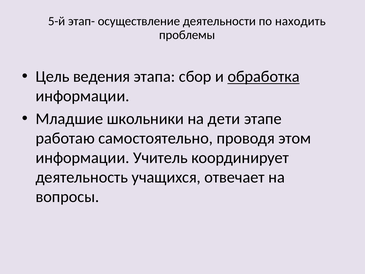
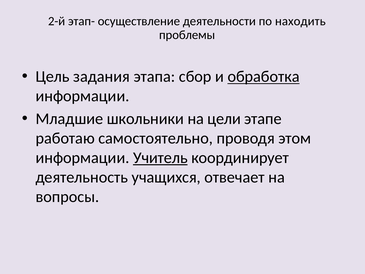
5-й: 5-й -> 2-й (57, 21)
ведения: ведения -> задания (102, 77)
дети: дети -> цели (224, 119)
Учитель underline: none -> present (160, 158)
